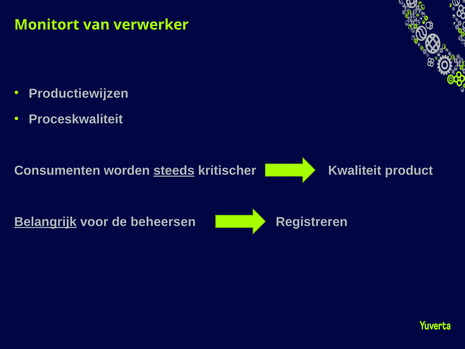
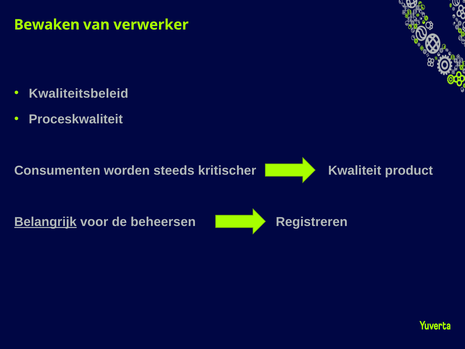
Monitort: Monitort -> Bewaken (47, 25)
Productiewijzen: Productiewijzen -> Kwaliteitsbeleid (79, 93)
steeds underline: present -> none (174, 170)
